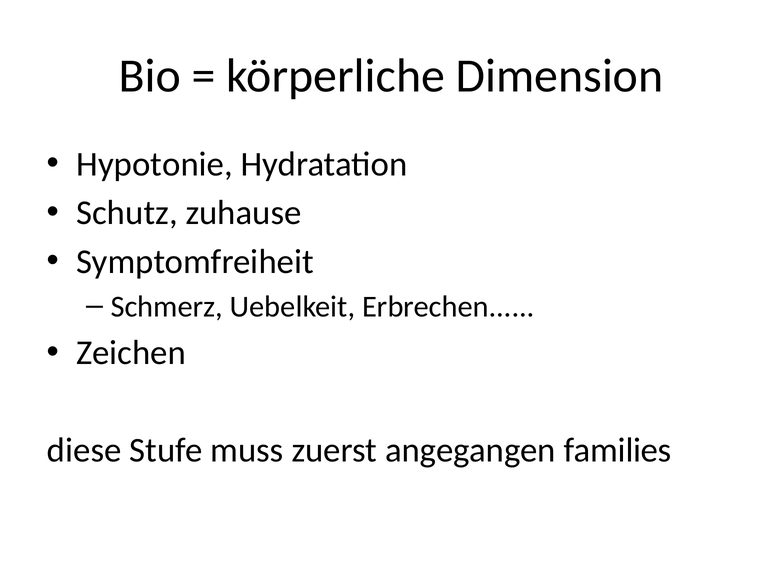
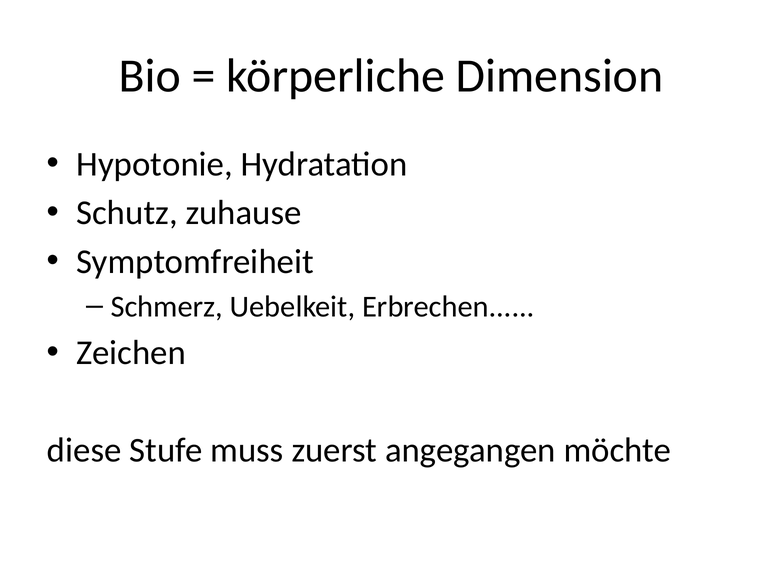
families: families -> möchte (617, 451)
